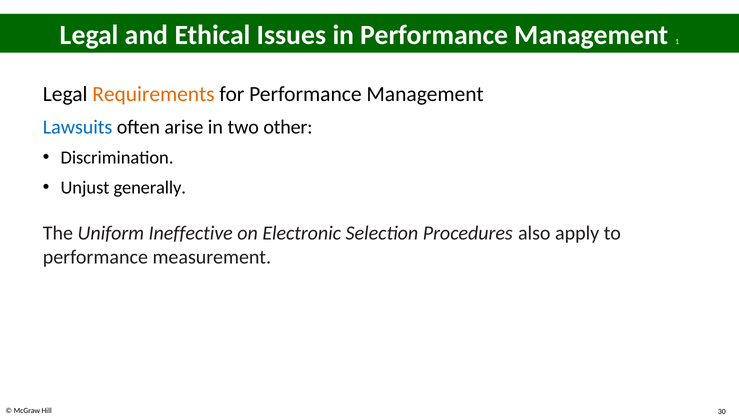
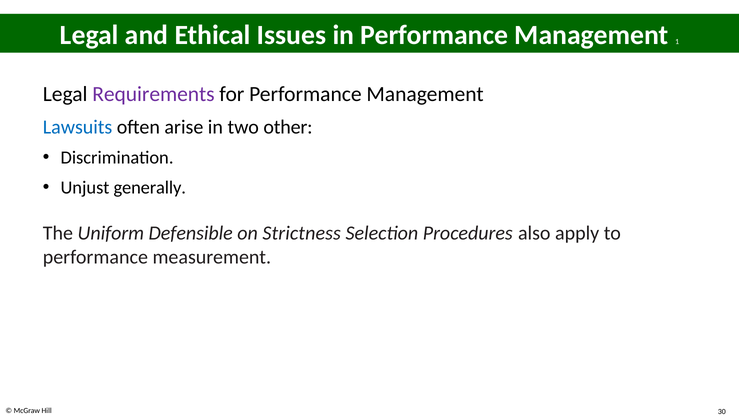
Requirements colour: orange -> purple (153, 94)
Ineffective: Ineffective -> Defensible (191, 233)
Electronic: Electronic -> Strictness (302, 233)
